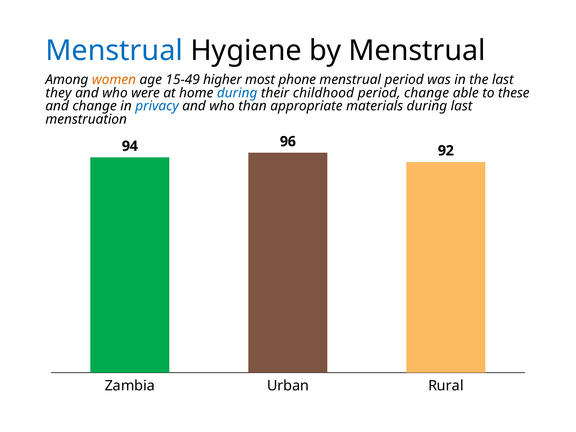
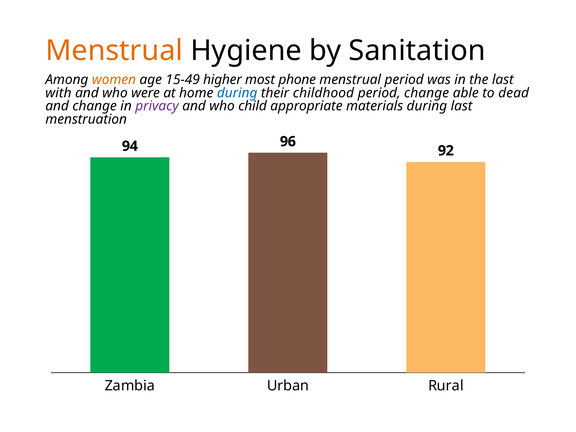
Menstrual colour: blue -> orange (114, 50)
by Menstrual: Menstrual -> Sanitation (417, 50)
they: they -> with (58, 93)
these: these -> dead (514, 93)
privacy colour: blue -> purple (157, 106)
than: than -> child (253, 106)
